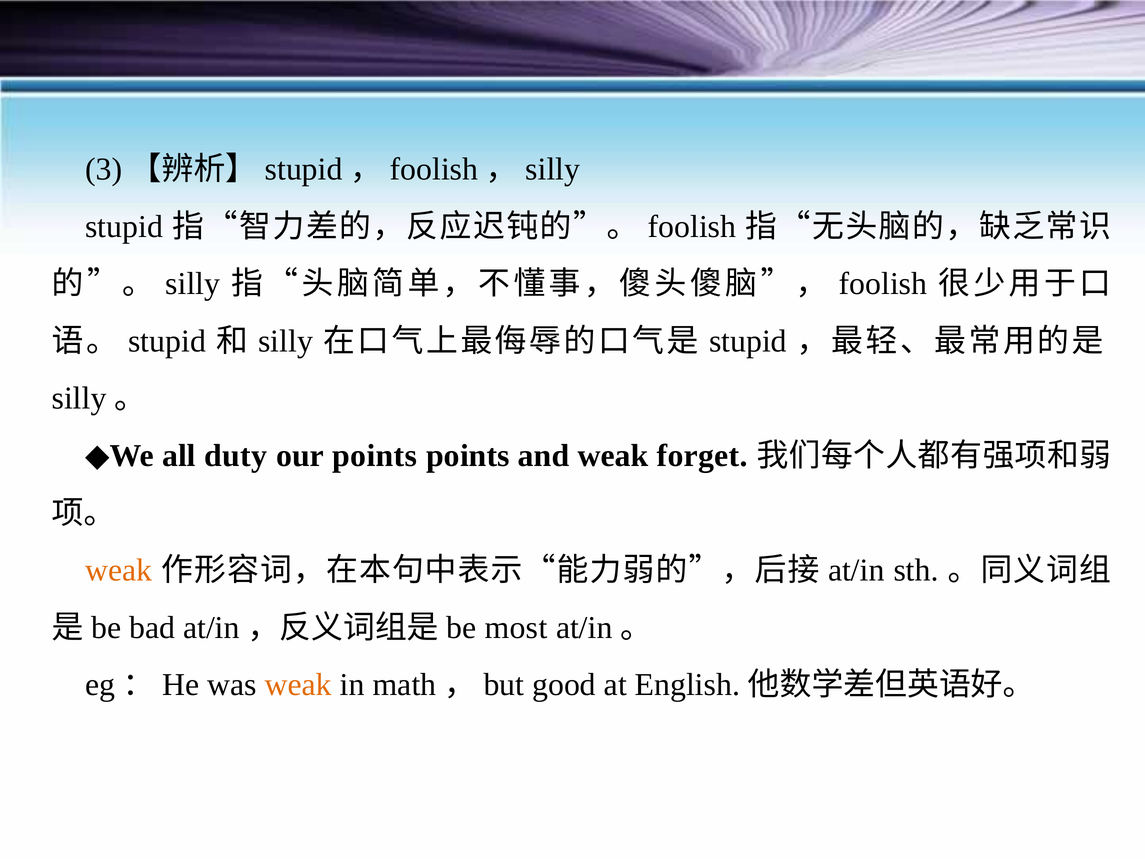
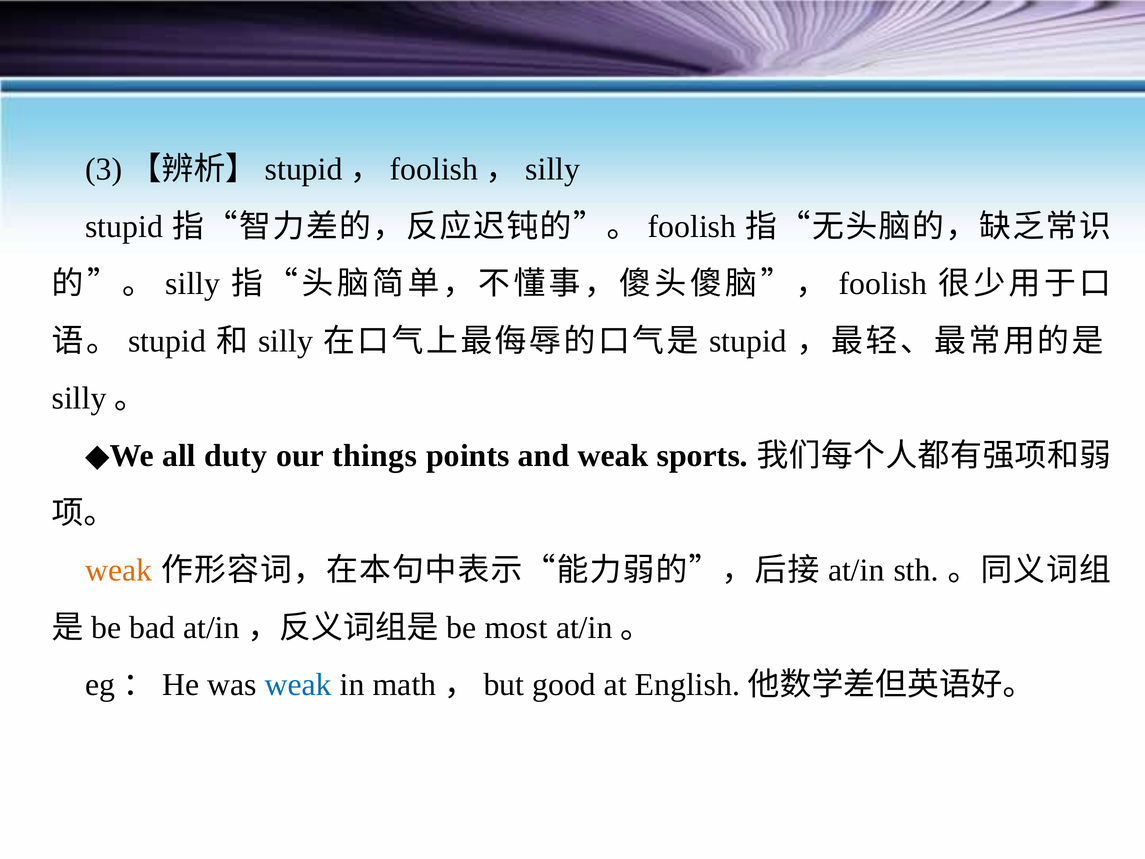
our points: points -> things (375, 456)
forget: forget -> sports (702, 456)
weak colour: orange -> blue (298, 685)
